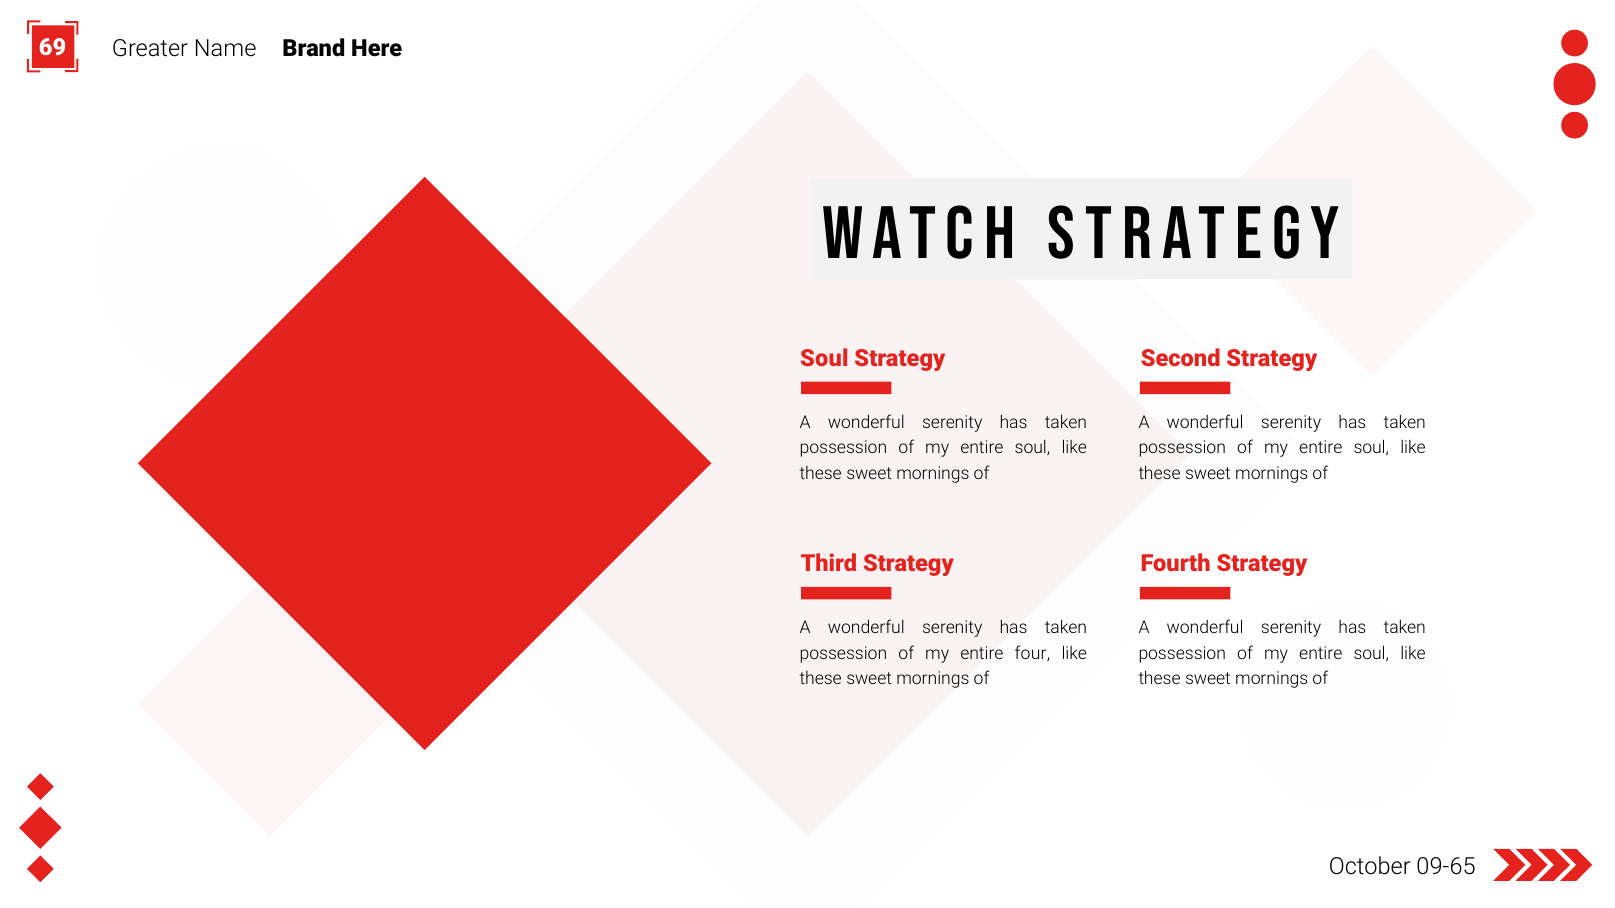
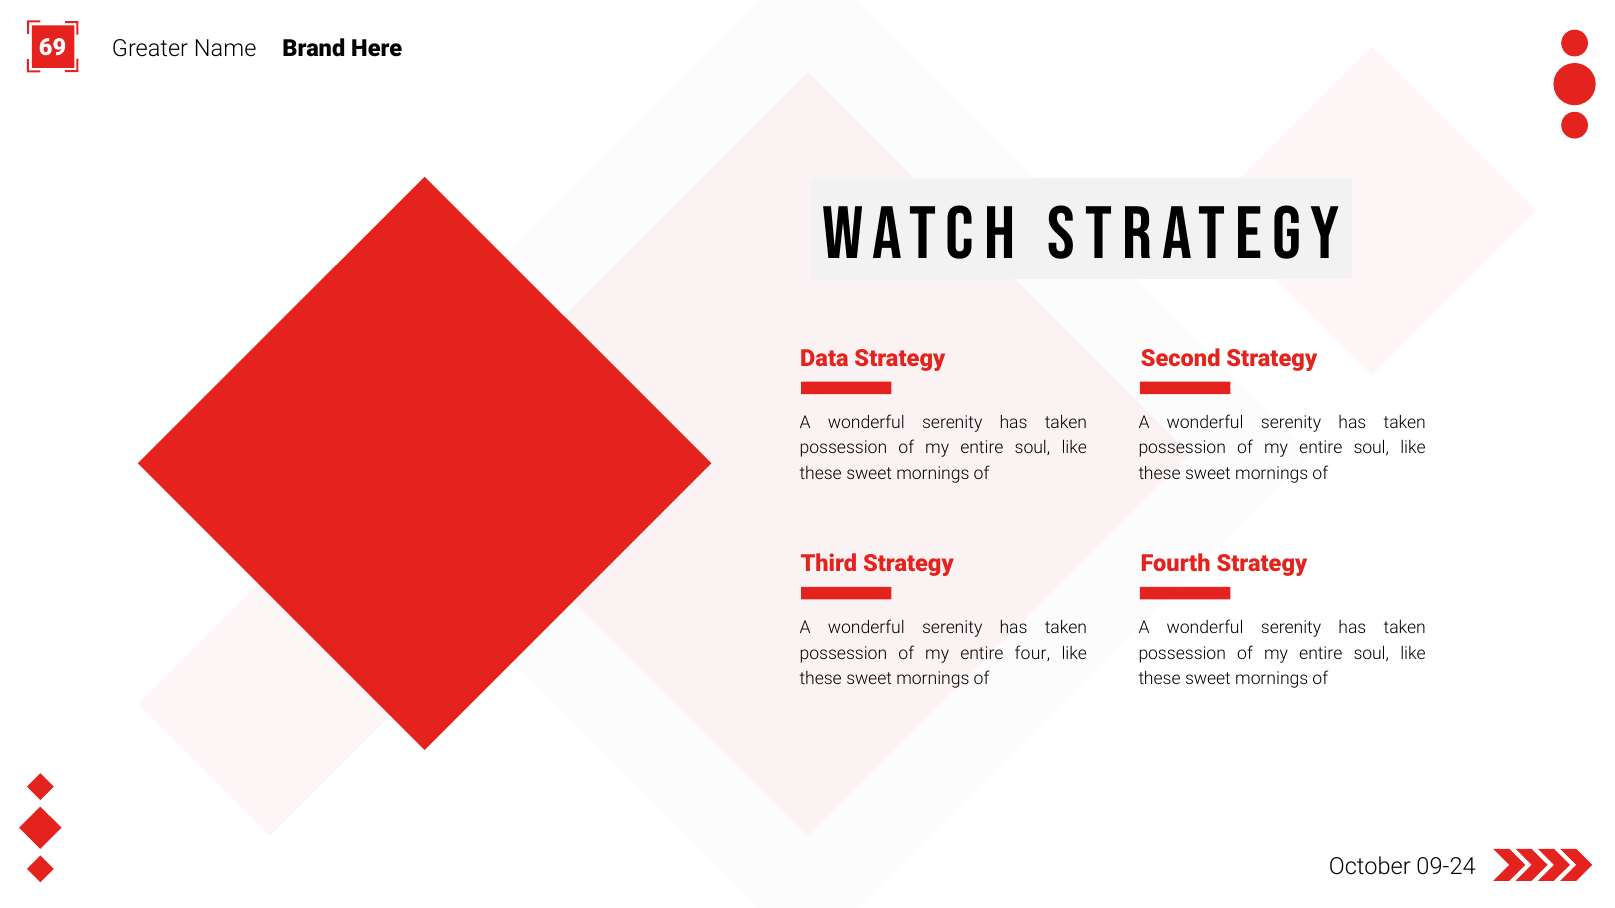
Soul: Soul -> Data (824, 359)
09-65: 09-65 -> 09-24 (1446, 867)
